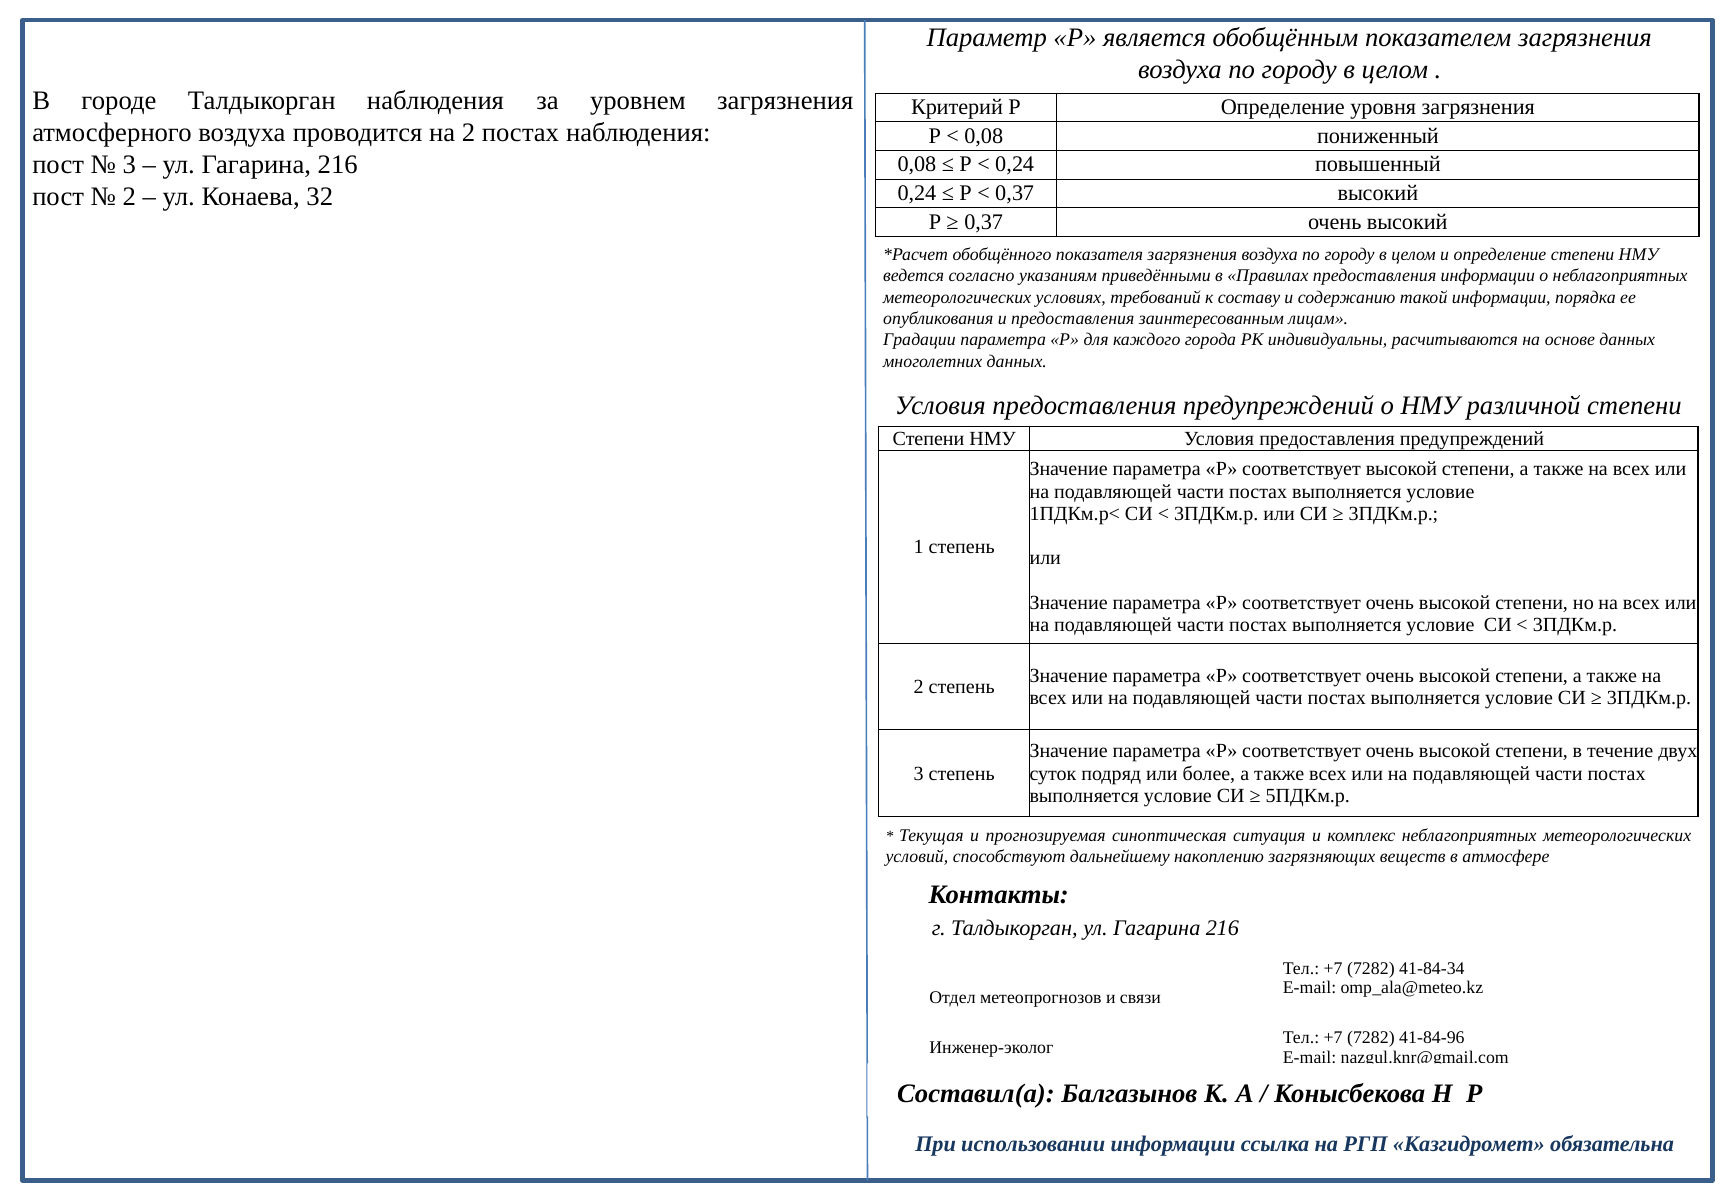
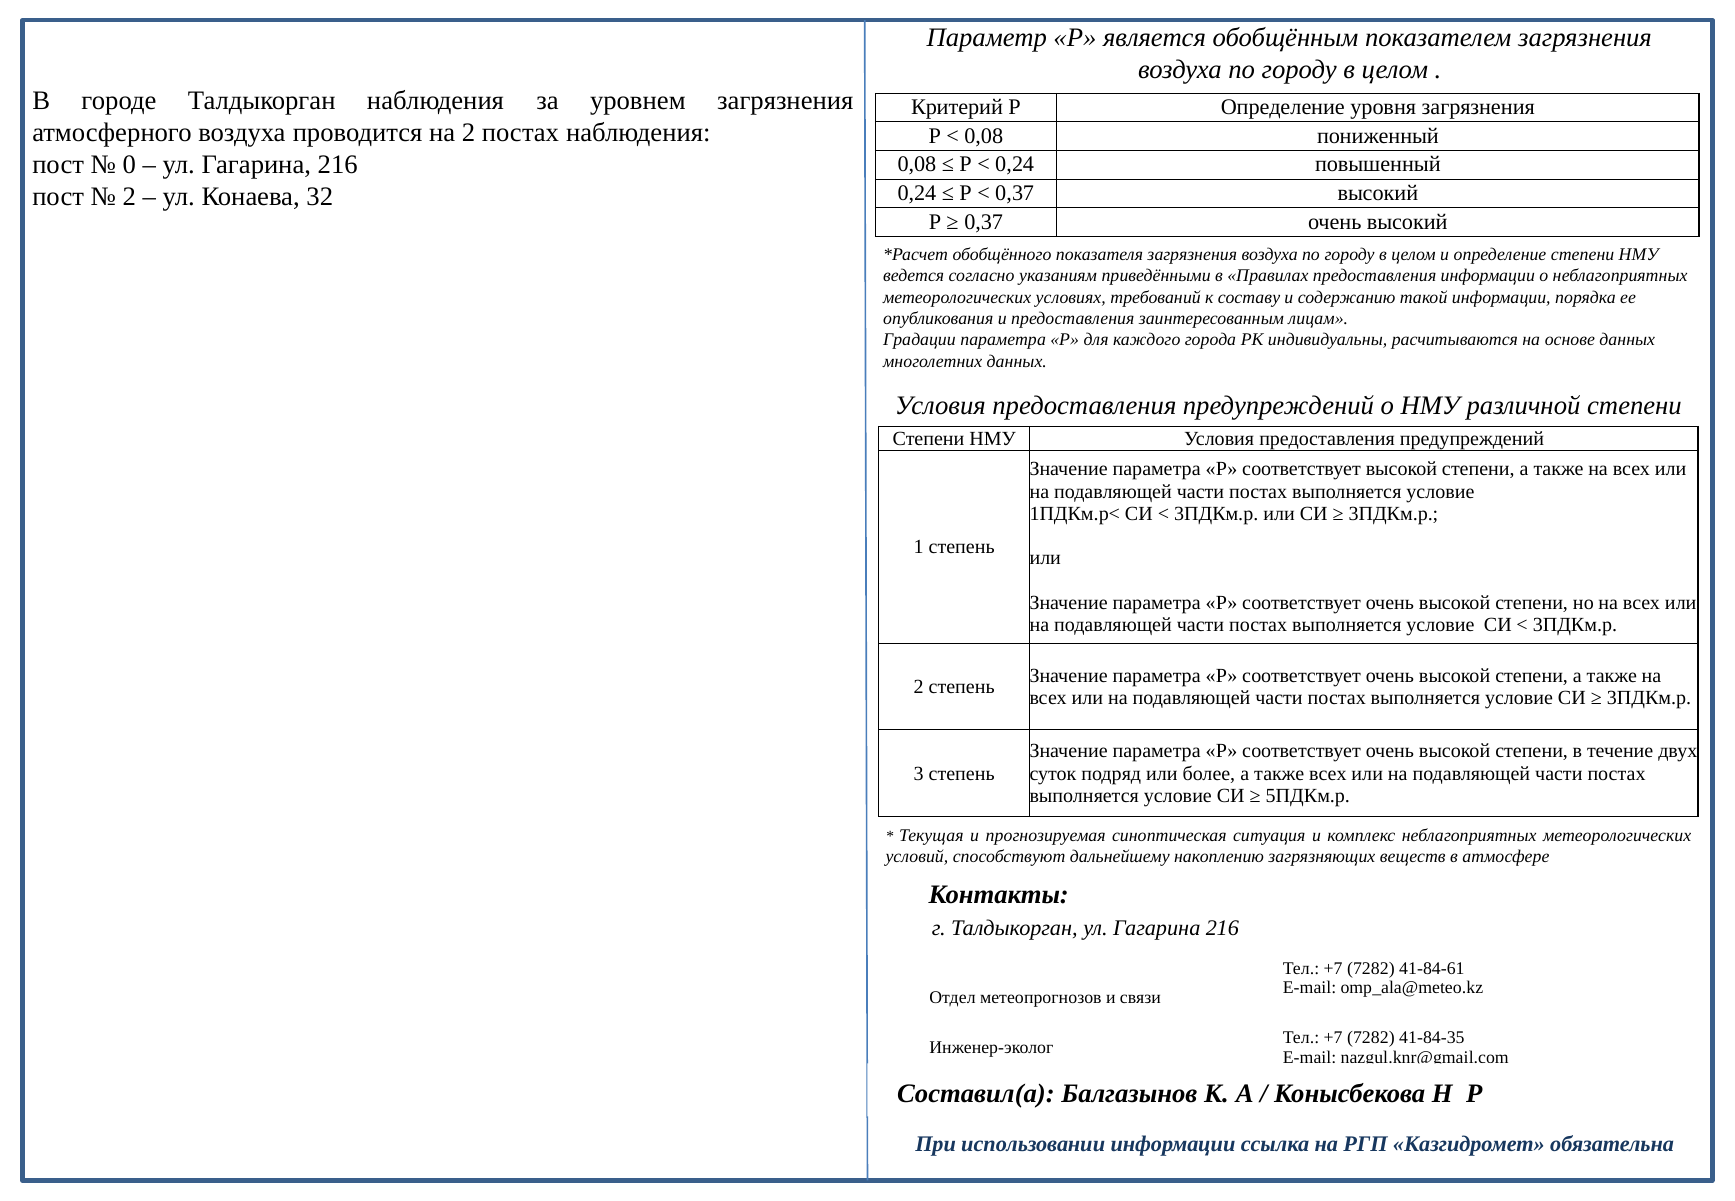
3: 3 -> 0 (129, 165)
41-84-34: 41-84-34 -> 41-84-61 (1432, 968)
41-84-96: 41-84-96 -> 41-84-35 (1432, 1038)
